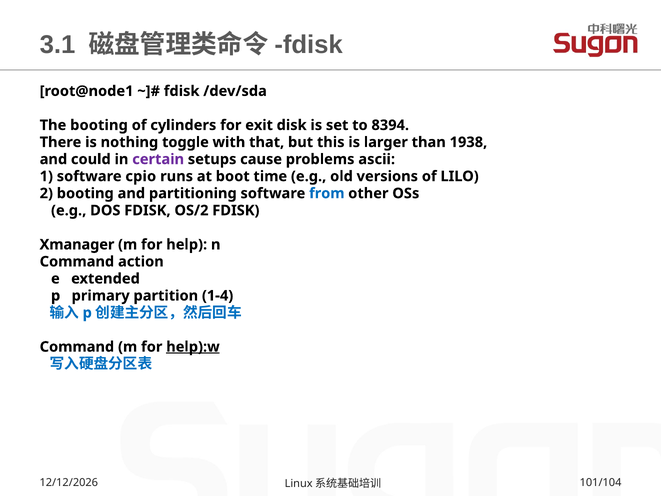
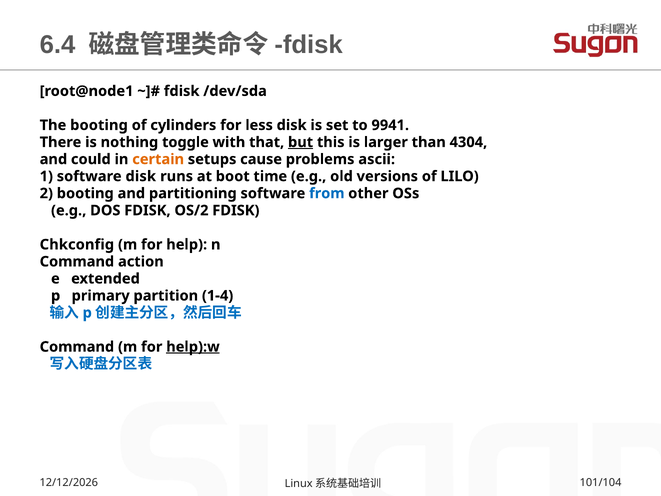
3.1: 3.1 -> 6.4 (57, 45)
exit: exit -> less (259, 125)
8394: 8394 -> 9941 (390, 125)
but underline: none -> present (301, 142)
1938: 1938 -> 4304 (468, 142)
certain colour: purple -> orange (158, 159)
software cpio: cpio -> disk (141, 176)
Xmanager: Xmanager -> Chkconfig (77, 244)
